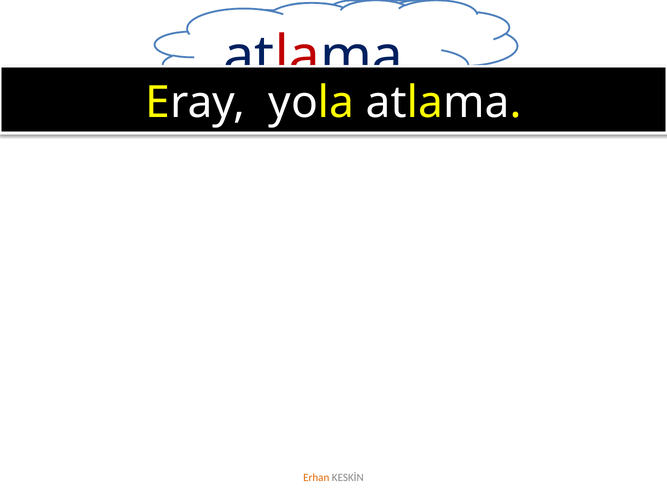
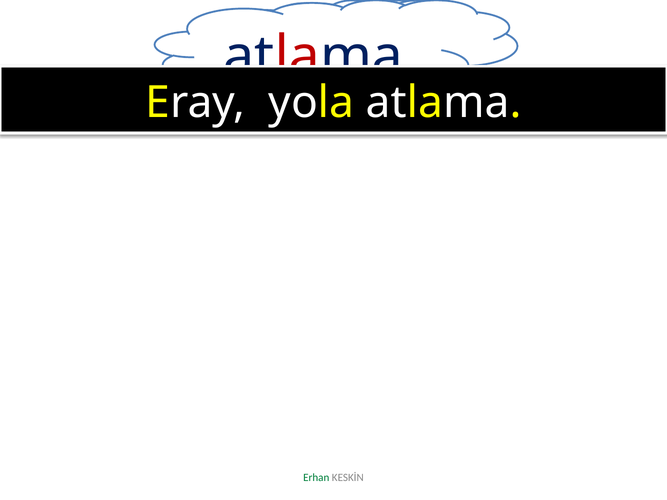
Erhan colour: orange -> green (316, 478)
